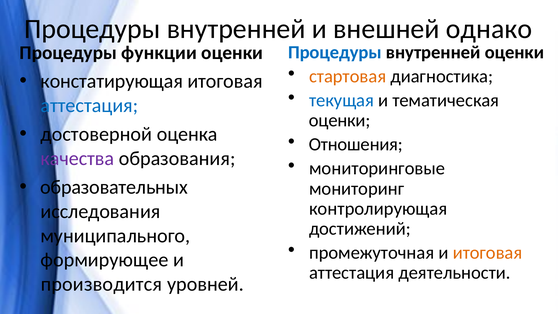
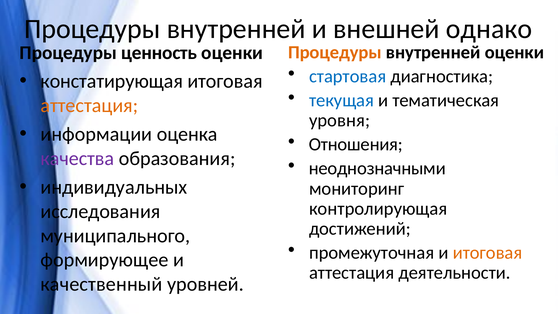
Процедуры colour: blue -> orange (335, 52)
функции: функции -> ценность (159, 53)
стартовая colour: orange -> blue (348, 76)
аттестация colour: blue -> orange (89, 105)
оценки: оценки -> уровня (340, 120)
достоверной: достоверной -> информации (96, 134)
мониторинговые: мониторинговые -> неоднозначными (377, 168)
образовательных: образовательных -> индивидуальных (114, 187)
производится: производится -> качественный (101, 284)
